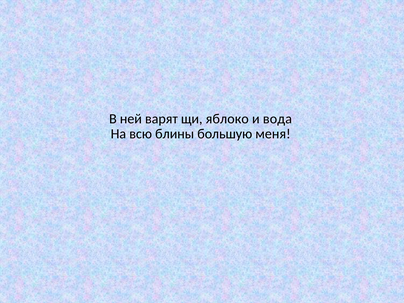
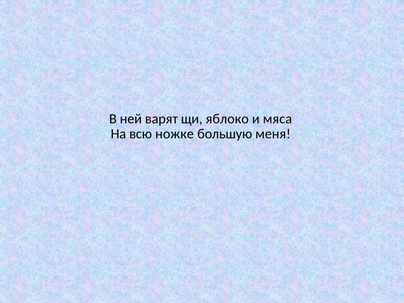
вода: вода -> мяса (277, 119)
блины: блины -> ножке (175, 134)
